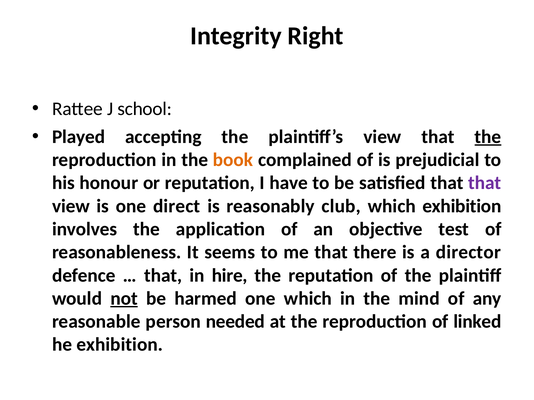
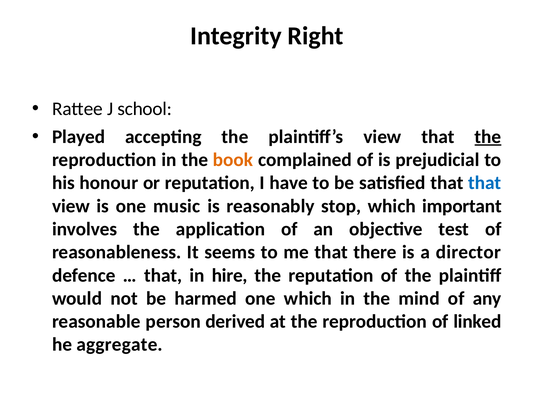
that colour: purple -> blue (485, 183)
direct: direct -> music (177, 206)
club: club -> stop (341, 206)
which exhibition: exhibition -> important (462, 206)
not underline: present -> none (124, 299)
needed: needed -> derived (235, 322)
he exhibition: exhibition -> aggregate (120, 345)
